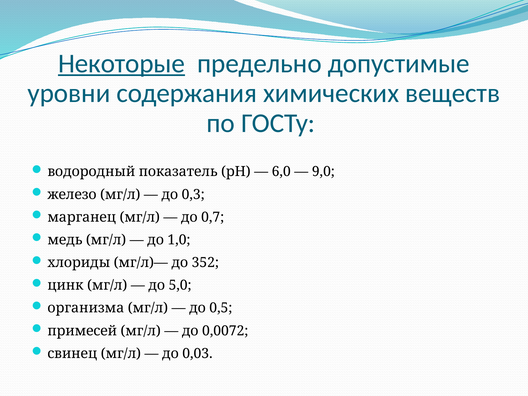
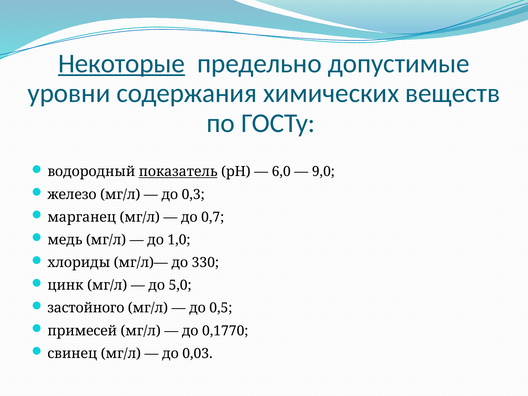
показатель underline: none -> present (178, 172)
352: 352 -> 330 (205, 263)
организма: организма -> застойного (86, 308)
0,0072: 0,0072 -> 0,1770 (225, 331)
